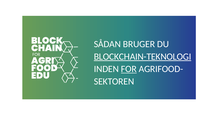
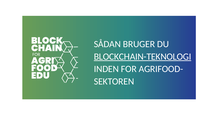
FOR underline: present -> none (129, 69)
